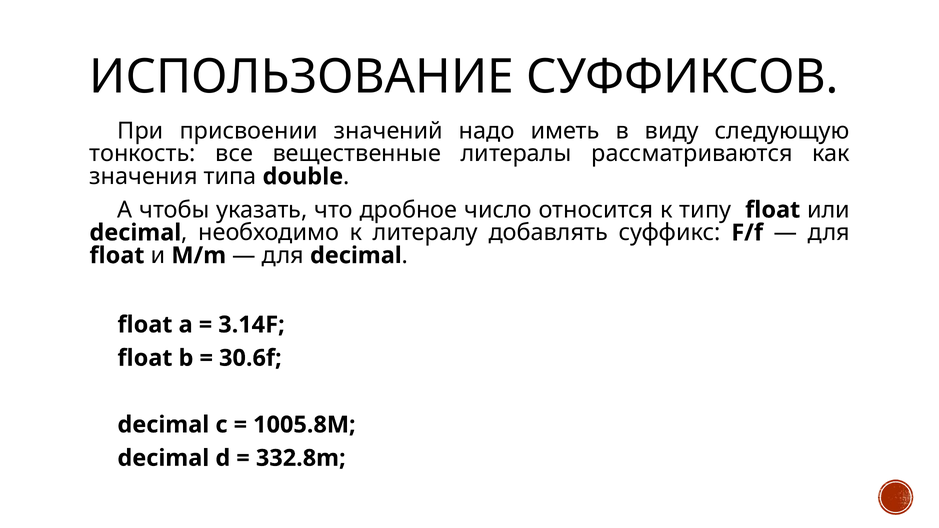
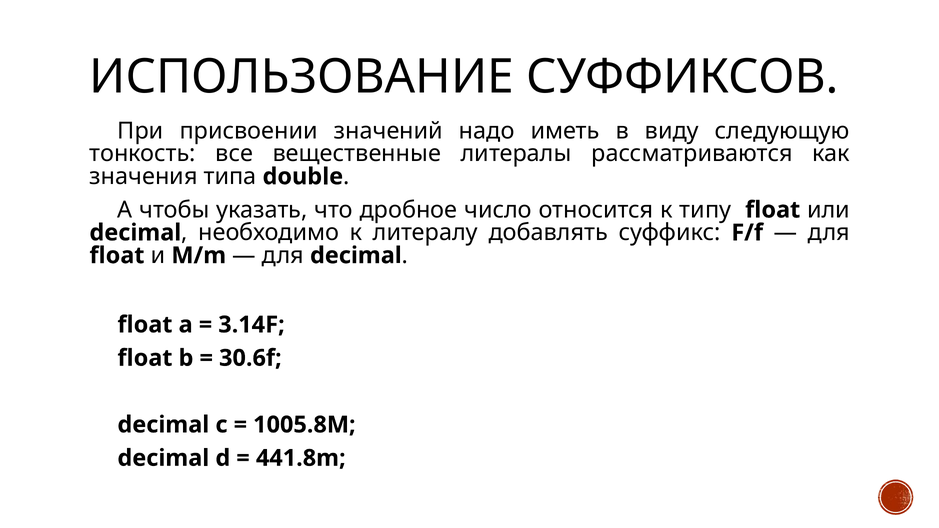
332.8m: 332.8m -> 441.8m (301, 458)
